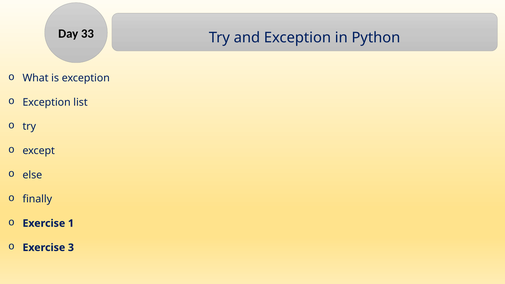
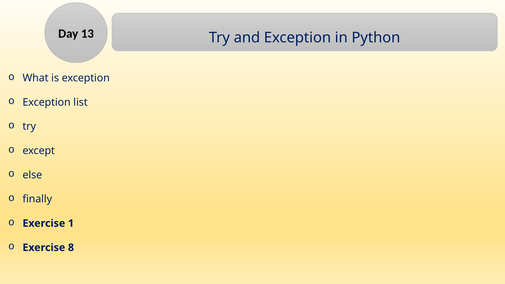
33: 33 -> 13 (87, 34)
3: 3 -> 8 (71, 248)
